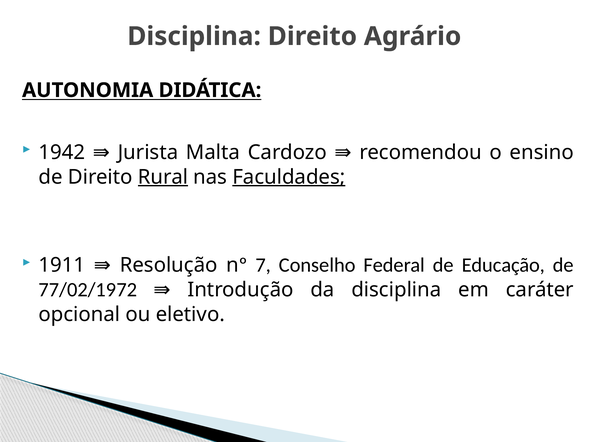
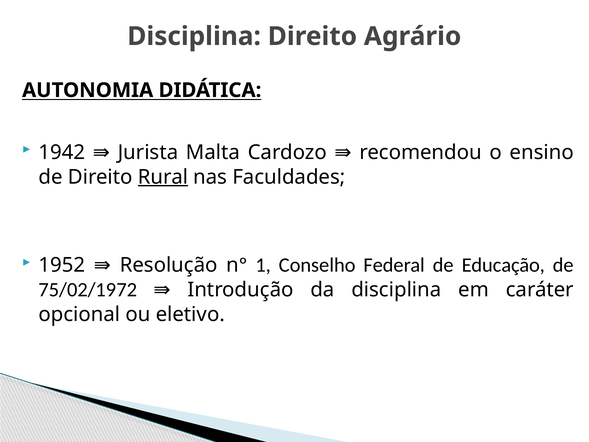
Faculdades underline: present -> none (289, 177)
7: 7 -> 1 (263, 265)
1911: 1911 -> 1952 (62, 265)
77/02/1972: 77/02/1972 -> 75/02/1972 (88, 290)
